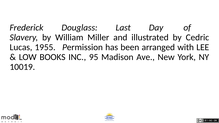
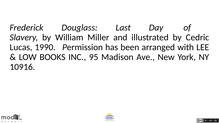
1955: 1955 -> 1990 (45, 47)
10019: 10019 -> 10916 (22, 67)
